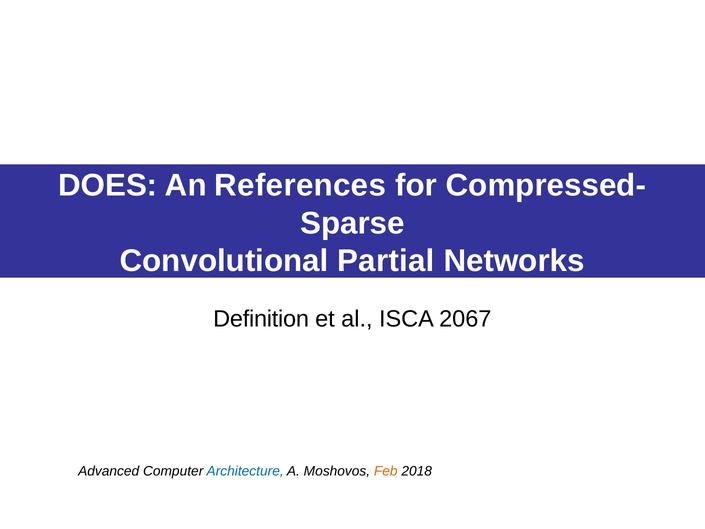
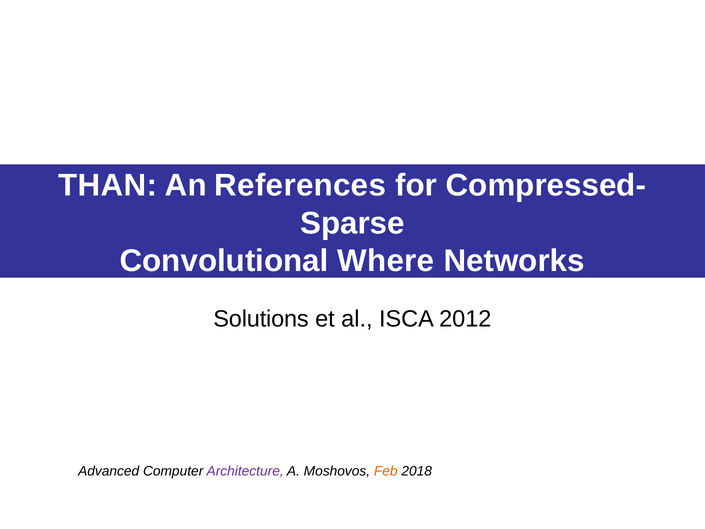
DOES: DOES -> THAN (108, 185)
Partial: Partial -> Where (386, 261)
Definition: Definition -> Solutions (261, 319)
2067: 2067 -> 2012 (465, 319)
Architecture colour: blue -> purple (245, 471)
